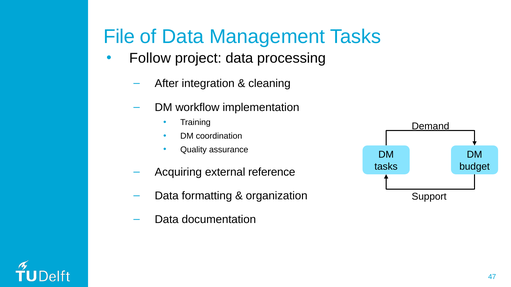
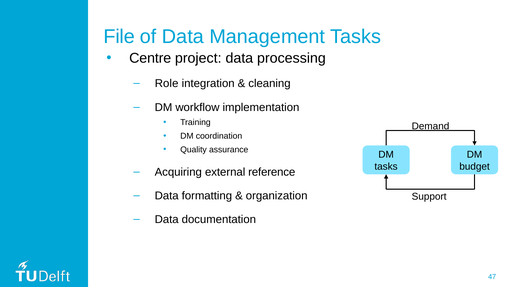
Follow: Follow -> Centre (150, 58)
After: After -> Role (167, 84)
